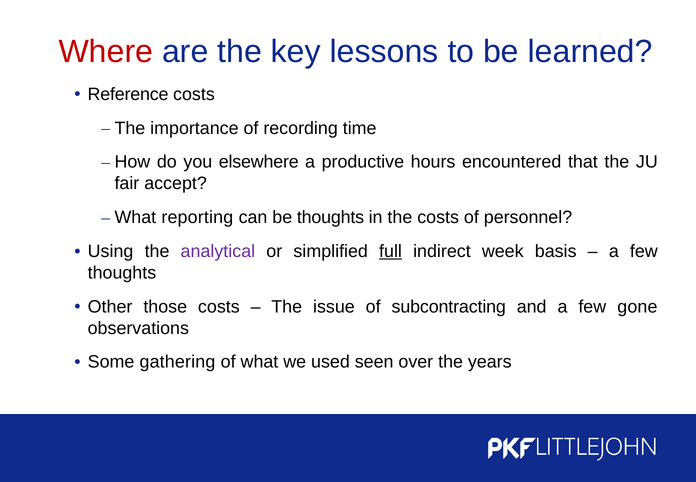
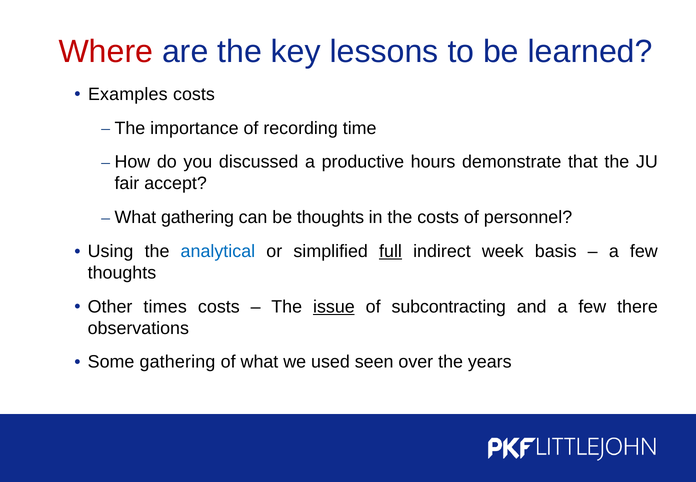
Reference: Reference -> Examples (128, 94)
elsewhere: elsewhere -> discussed (259, 162)
encountered: encountered -> demonstrate (512, 162)
What reporting: reporting -> gathering (198, 217)
analytical colour: purple -> blue (218, 251)
those: those -> times (165, 307)
issue underline: none -> present (334, 307)
gone: gone -> there (637, 307)
